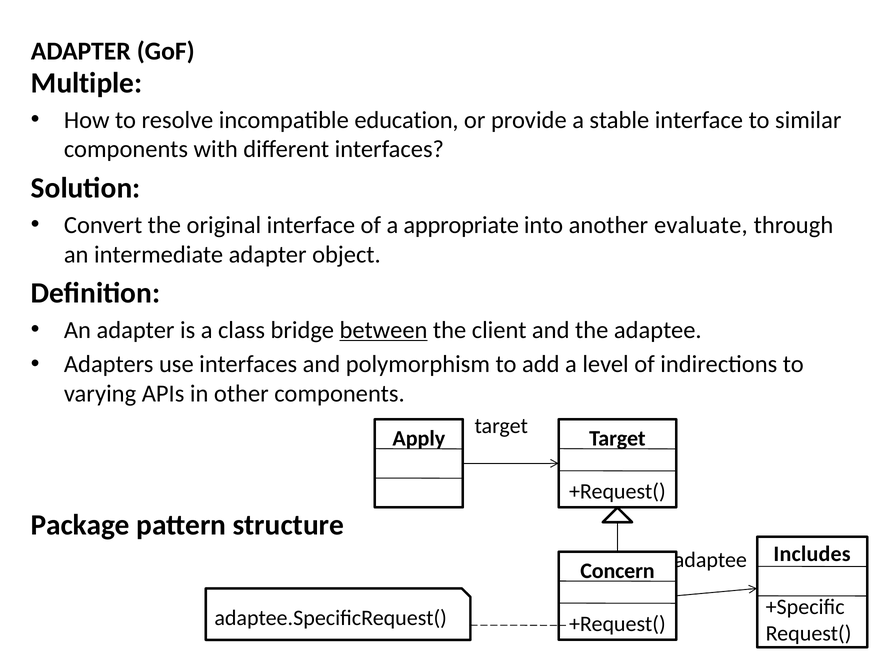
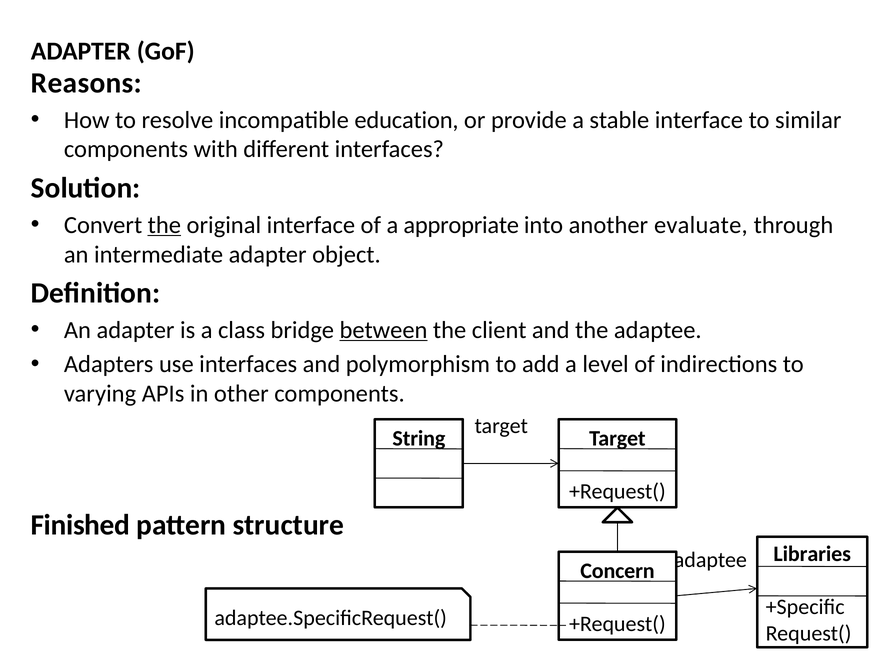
Multiple: Multiple -> Reasons (86, 83)
the underline: none -> present (164, 225)
Apply: Apply -> String (419, 438)
Package: Package -> Finished (80, 525)
Includes: Includes -> Libraries (812, 554)
